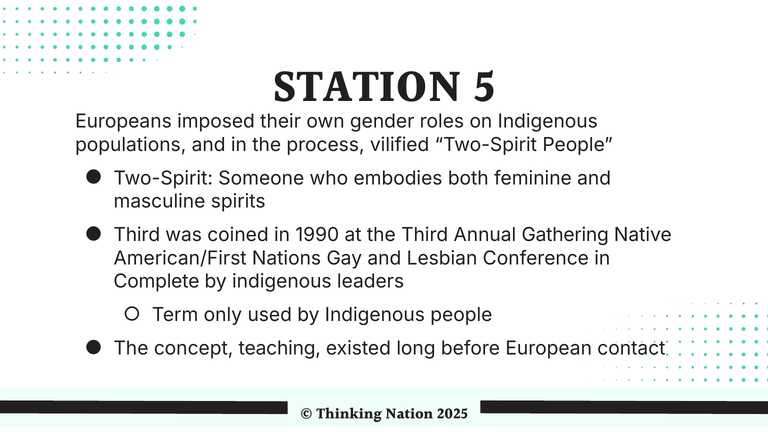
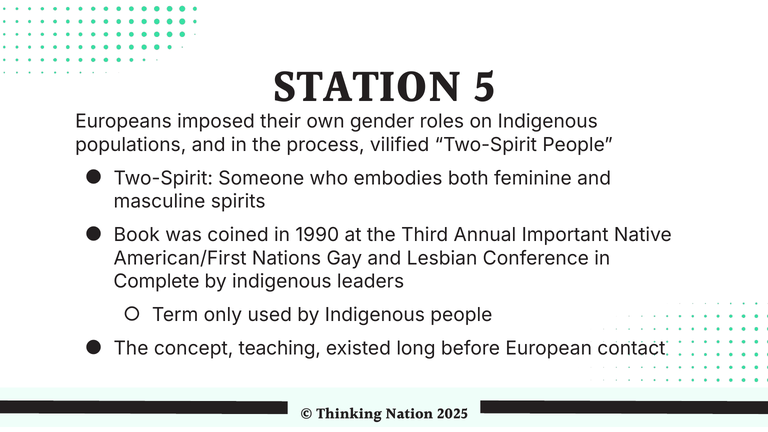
Third: Third -> Book (137, 235)
Gathering: Gathering -> Important (565, 235)
